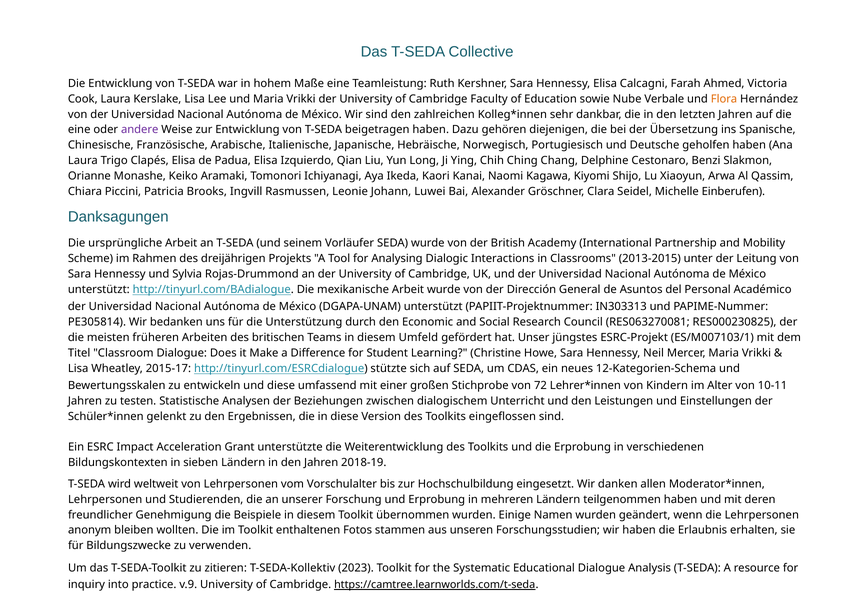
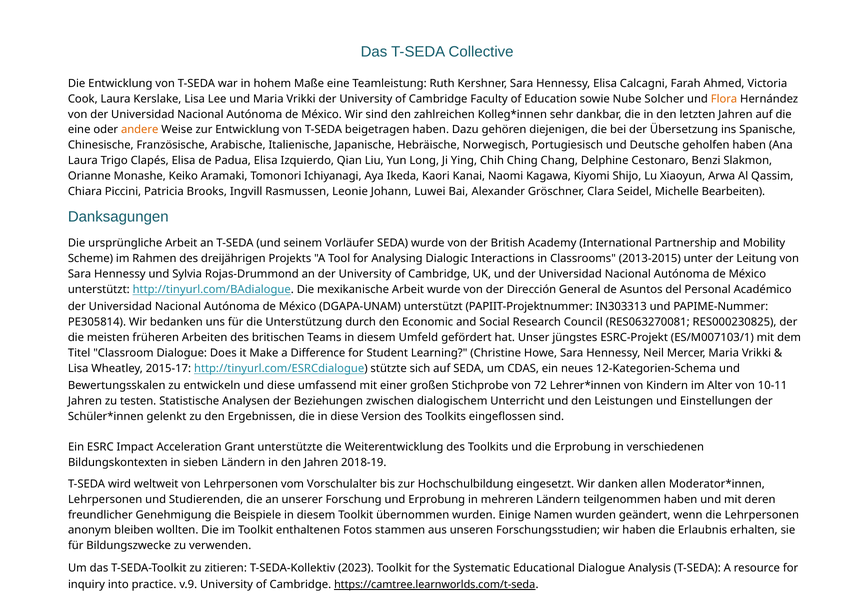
Verbale: Verbale -> Solcher (664, 99)
andere colour: purple -> orange (140, 130)
Einberufen: Einberufen -> Bearbeiten (733, 191)
